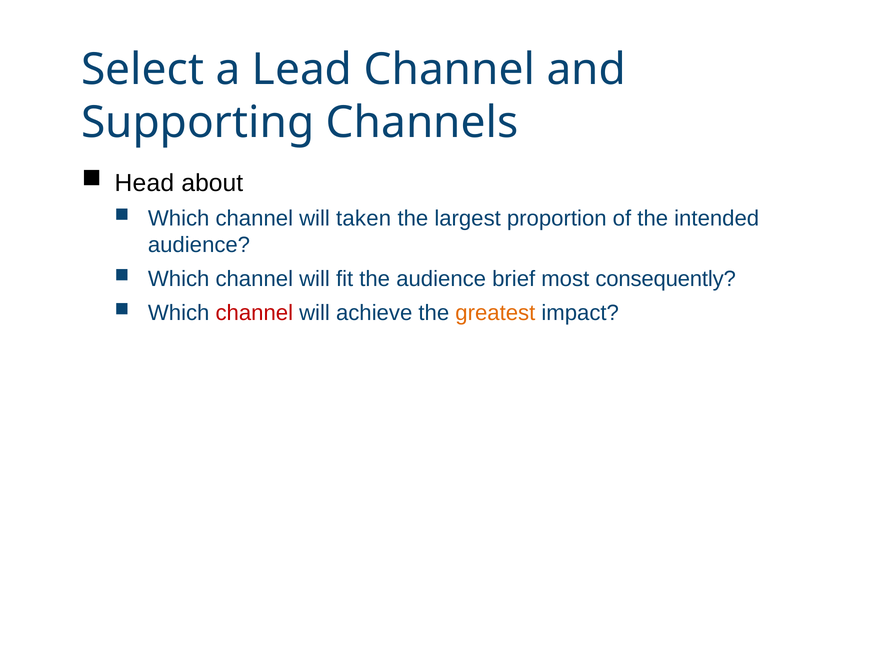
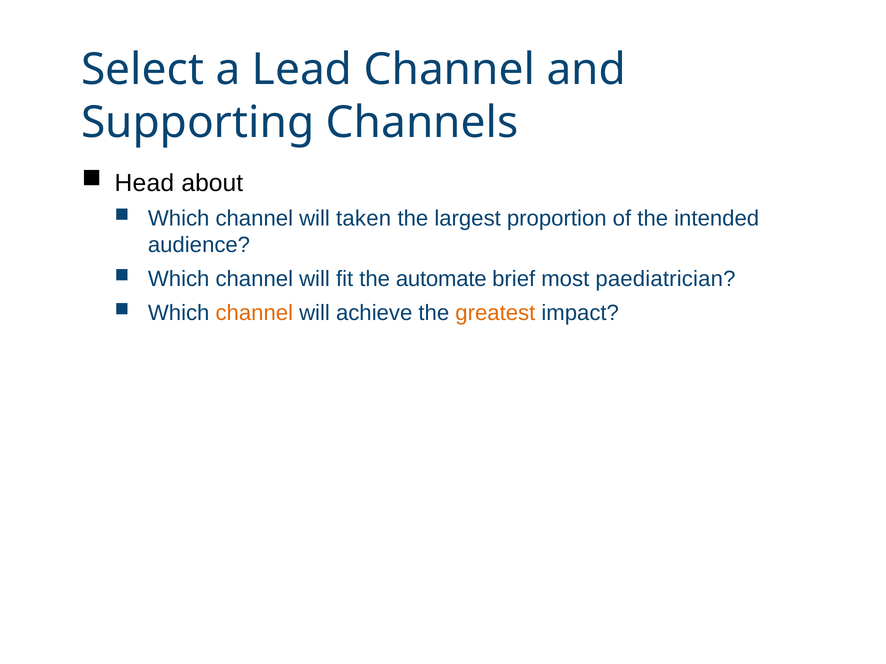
the audience: audience -> automate (441, 279)
consequently: consequently -> paediatrician (665, 279)
channel colour: red -> orange (254, 313)
